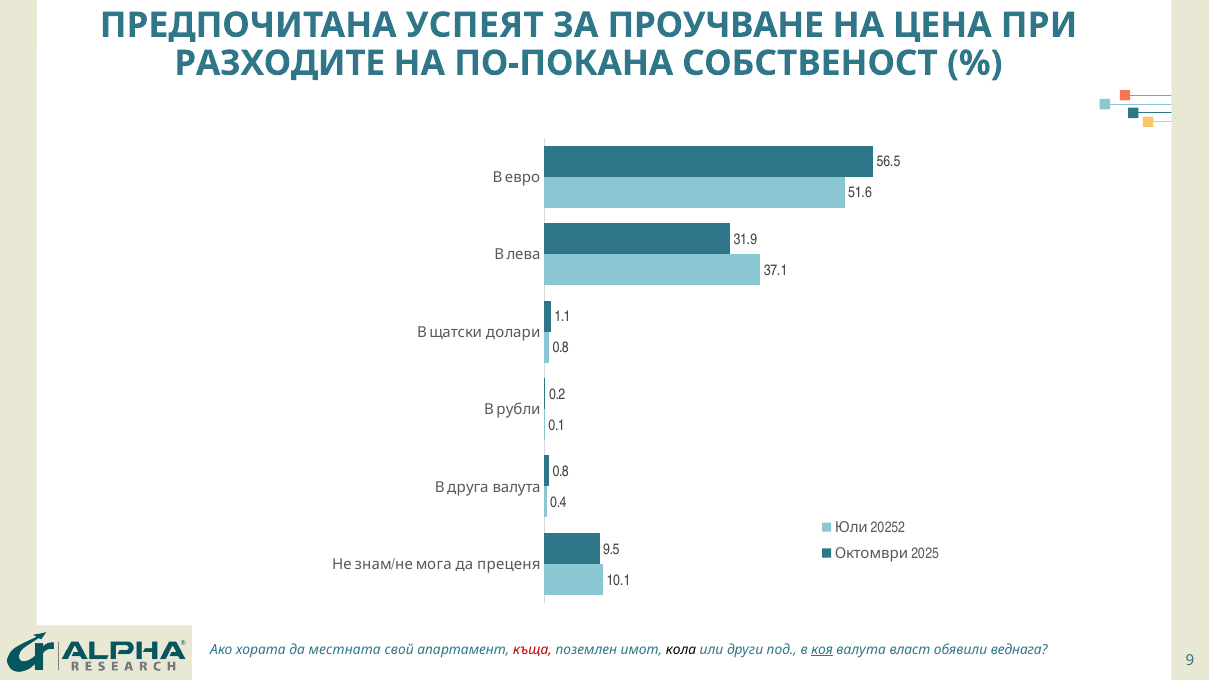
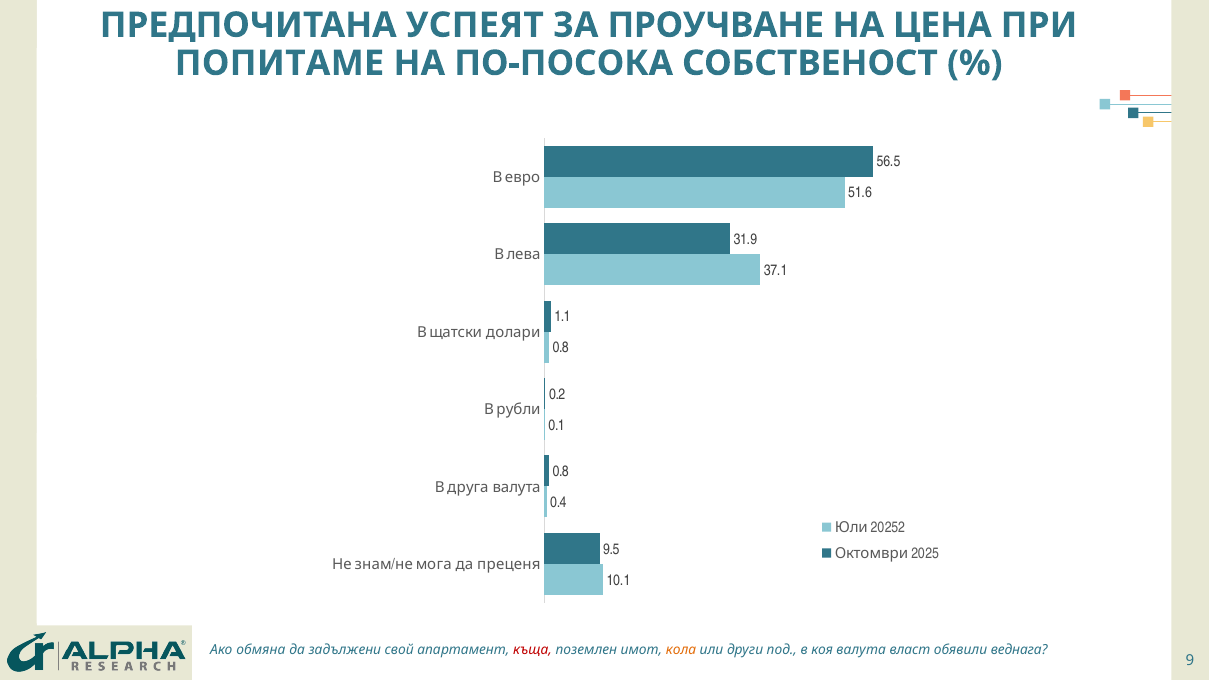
РАЗХОДИТЕ: РАЗХОДИТЕ -> ПОПИТАМЕ (279, 63)
ПО-ПОКАНА: ПО-ПОКАНА -> ПО-ПОСОКА (564, 63)
хората: хората -> обмяна (261, 650)
местната: местната -> задължени (345, 650)
кола colour: black -> orange (681, 650)
коя underline: present -> none (822, 650)
